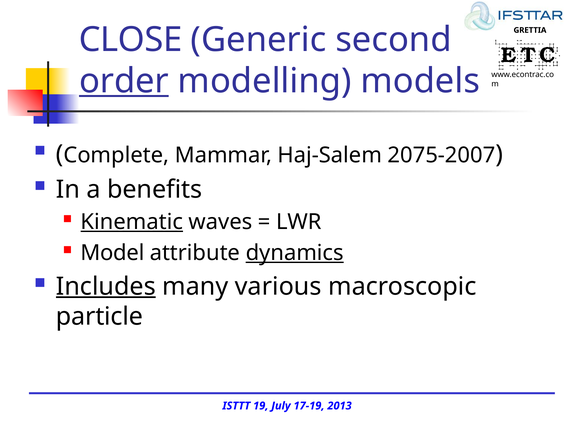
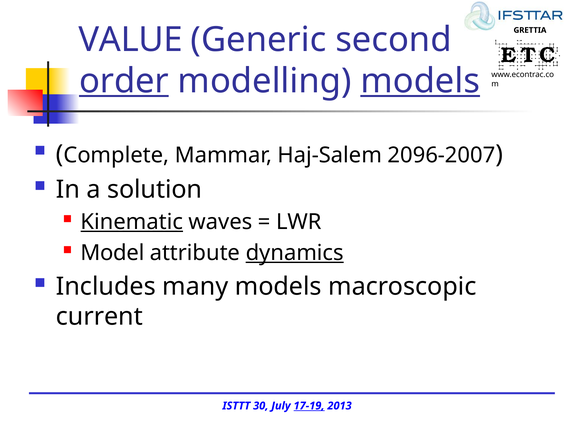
CLOSE: CLOSE -> VALUE (131, 40)
models underline: none -> present (420, 81)
2075-2007: 2075-2007 -> 2096-2007 (441, 155)
benefits: benefits -> solution (155, 189)
Includes underline: present -> none (106, 286)
many various: various -> models (278, 286)
particle: particle -> current (99, 316)
19: 19 -> 30 (261, 405)
17-19 underline: none -> present (309, 405)
